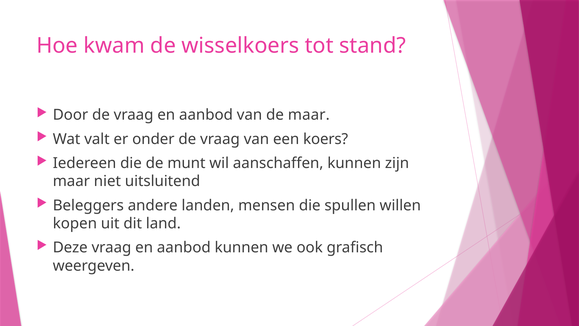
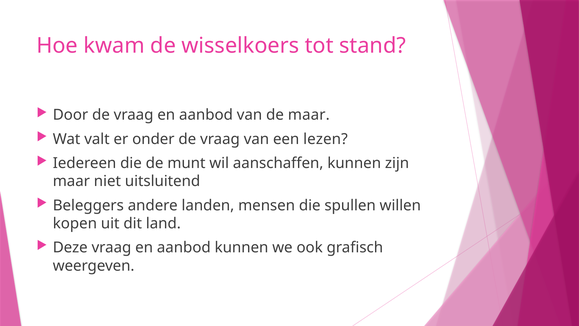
koers: koers -> lezen (325, 139)
